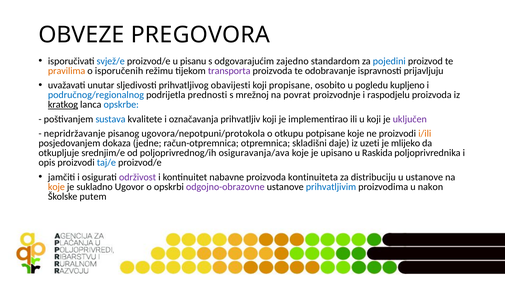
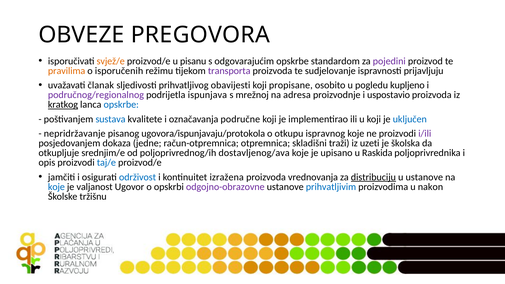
svjež/e colour: blue -> orange (111, 61)
odgovarajućim zajedno: zajedno -> opskrbe (293, 61)
pojedini colour: blue -> purple (389, 61)
odobravanje: odobravanje -> sudjelovanje (330, 71)
unutar: unutar -> članak (101, 85)
područnog/regionalnog colour: blue -> purple (96, 95)
prednosti: prednosti -> ispunjava (207, 95)
povrat: povrat -> adresa (297, 95)
raspodjelu: raspodjelu -> uspostavio (389, 95)
prihvatljiv: prihvatljiv -> područne (240, 119)
uključen colour: purple -> blue (410, 119)
ugovora/nepotpuni/protokola: ugovora/nepotpuni/protokola -> ugovora/ispunjavaju/protokola (203, 134)
potpisane: potpisane -> ispravnog (325, 134)
i/ili colour: orange -> purple (425, 134)
daje: daje -> traži (339, 143)
mlijeko: mlijeko -> školska (406, 143)
osiguravanja/ava: osiguravanja/ava -> dostavljenog/ava (254, 153)
održivost colour: purple -> blue (138, 177)
nabavne: nabavne -> izražena (227, 177)
kontinuiteta: kontinuiteta -> vrednovanja (313, 177)
distribuciju underline: none -> present (373, 177)
koje colour: orange -> blue (56, 187)
sukladno: sukladno -> valjanost (95, 187)
putem: putem -> tržišnu (93, 197)
